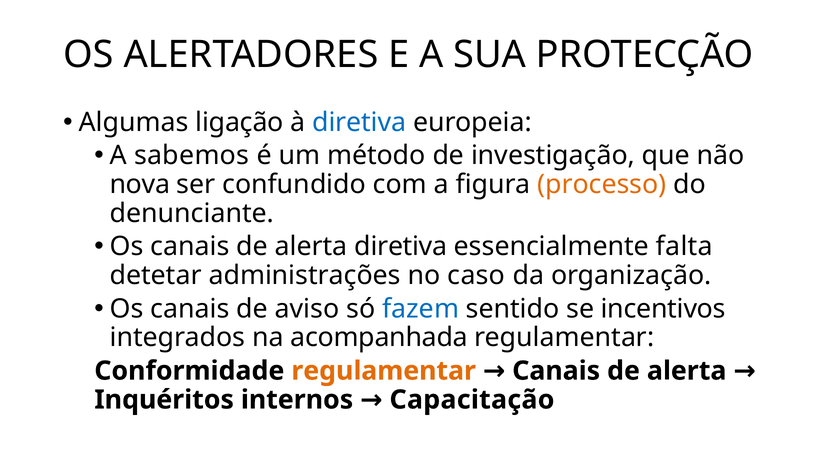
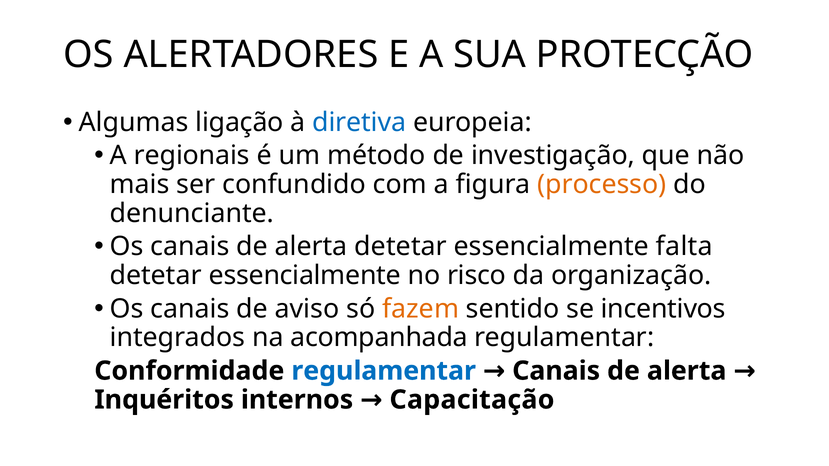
sabemos: sabemos -> regionais (192, 156)
nova: nova -> mais (140, 185)
alerta diretiva: diretiva -> detetar (401, 247)
administrações: administrações -> essencialmente (305, 276)
caso: caso -> risco (477, 276)
fazem colour: blue -> orange (421, 309)
regulamentar colour: orange -> blue (384, 371)
